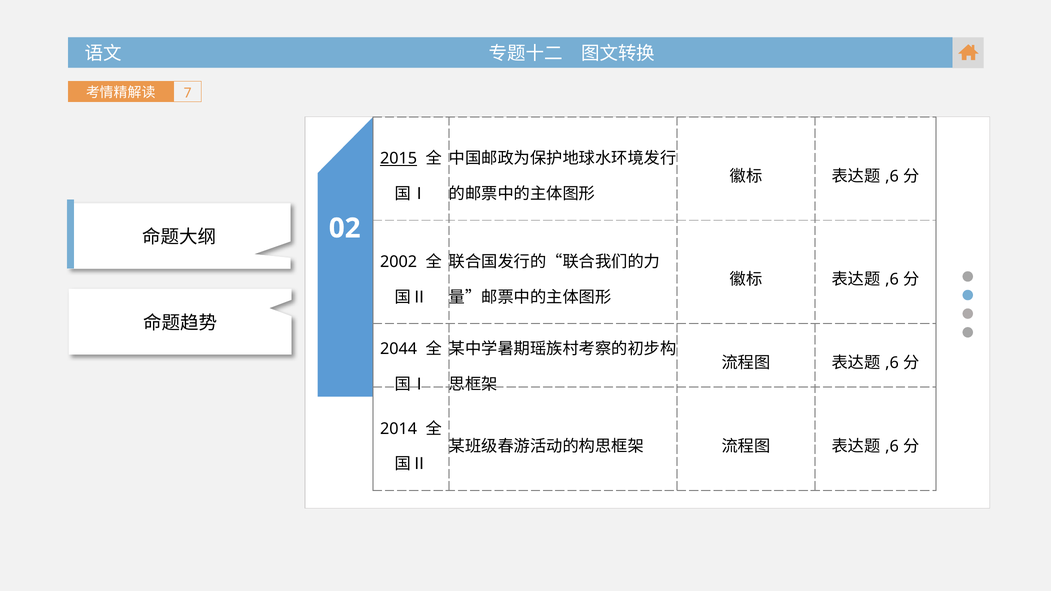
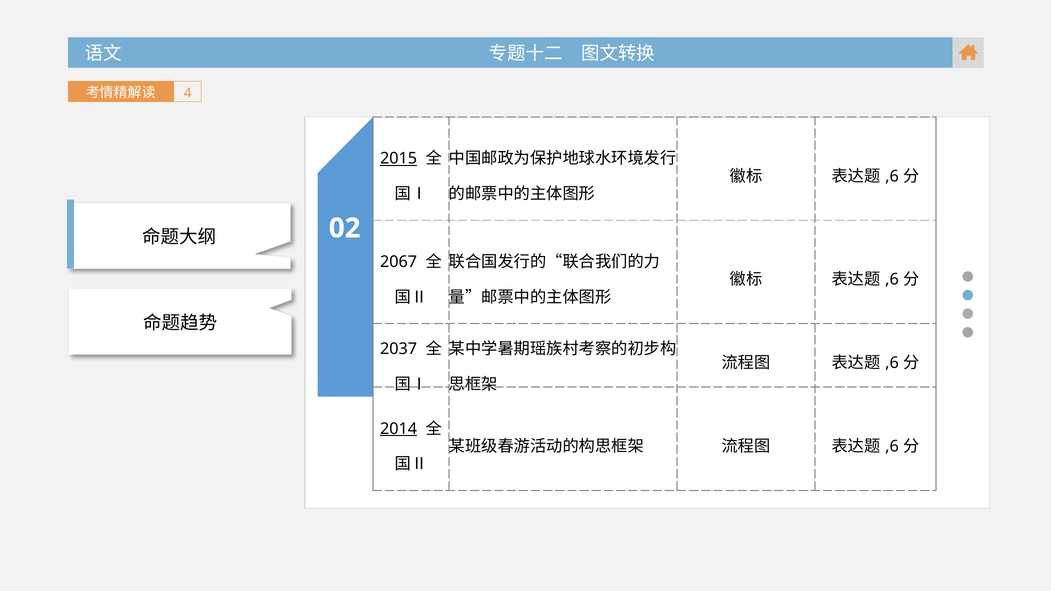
7: 7 -> 4 (188, 93)
2002: 2002 -> 2067 (399, 262)
2044: 2044 -> 2037 (399, 349)
2014 underline: none -> present (399, 429)
